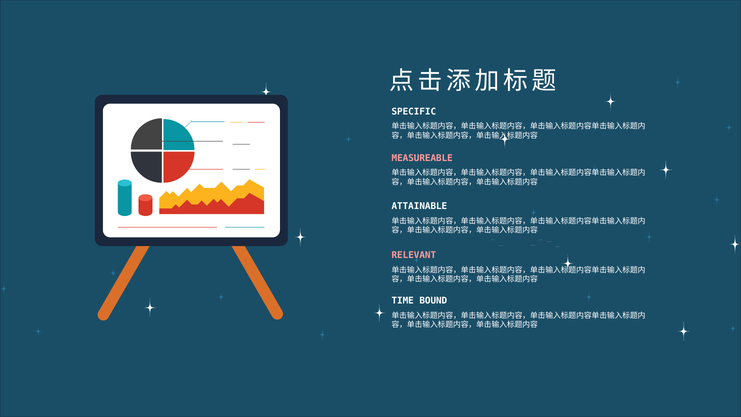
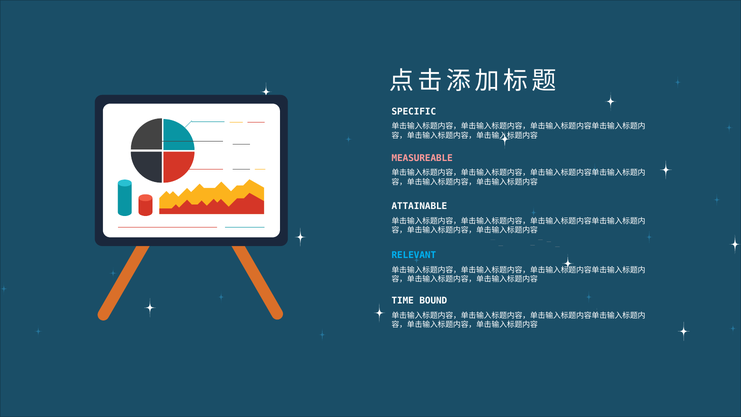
RELEVANT colour: pink -> light blue (414, 255)
